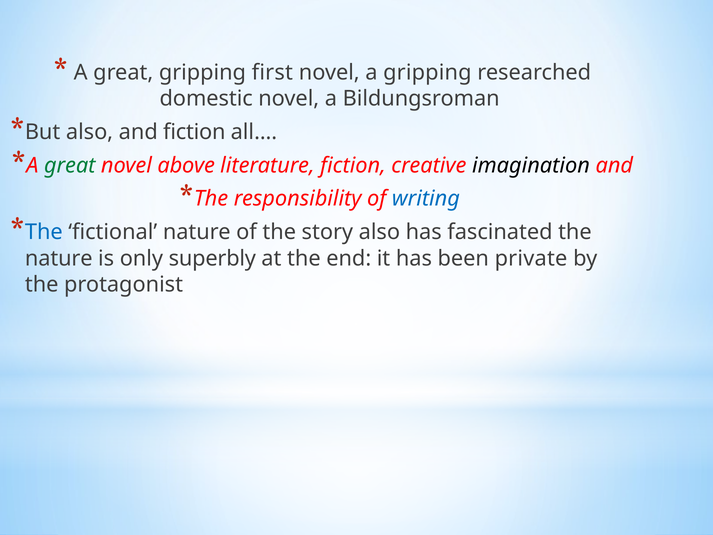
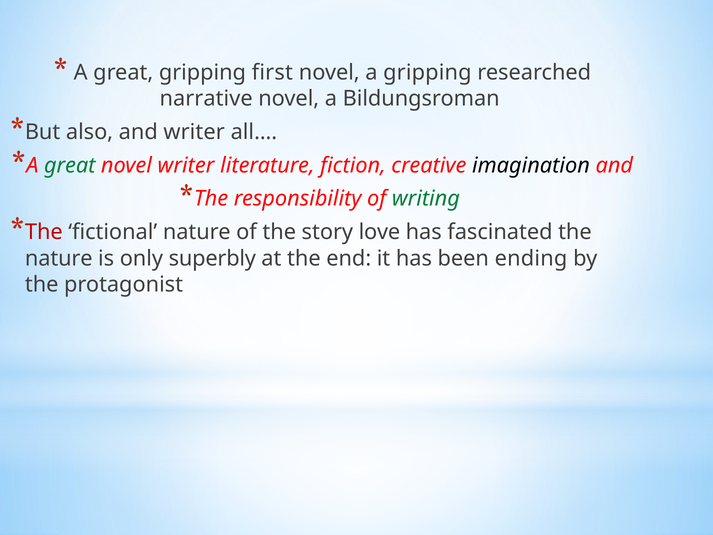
domestic: domestic -> narrative (206, 98)
and fiction: fiction -> writer (194, 132)
novel above: above -> writer (186, 165)
writing colour: blue -> green (426, 199)
The colour: blue -> red (44, 232)
story also: also -> love (379, 232)
private: private -> ending (531, 258)
